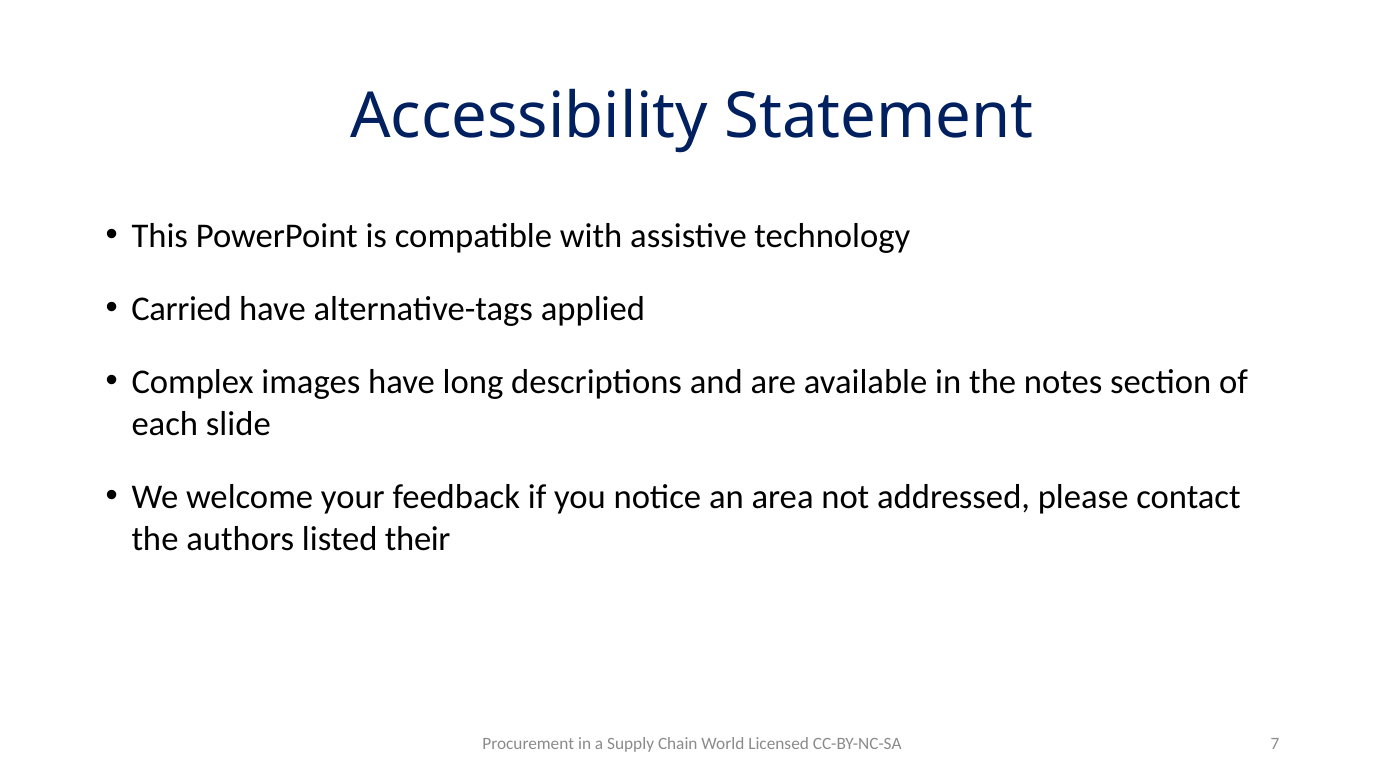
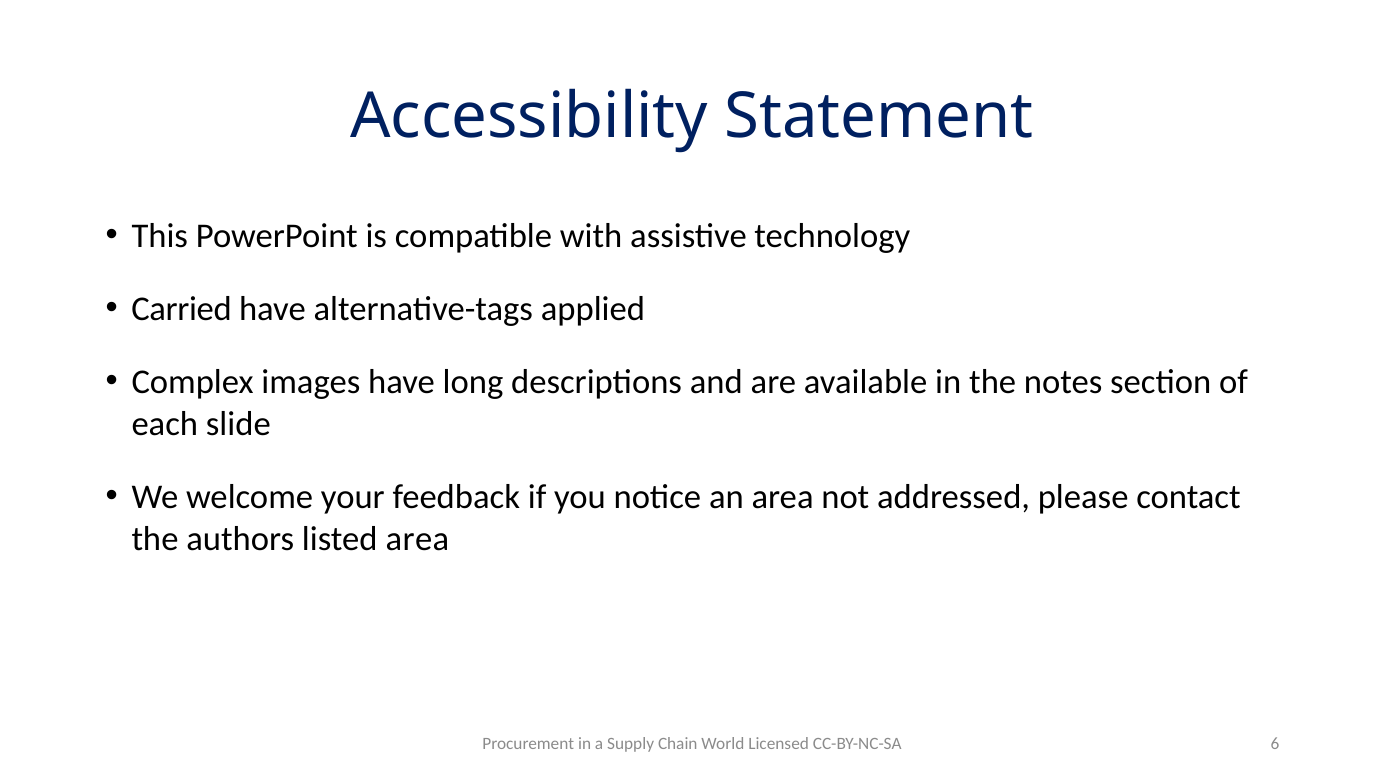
listed their: their -> area (417, 539)
7: 7 -> 6 (1275, 744)
